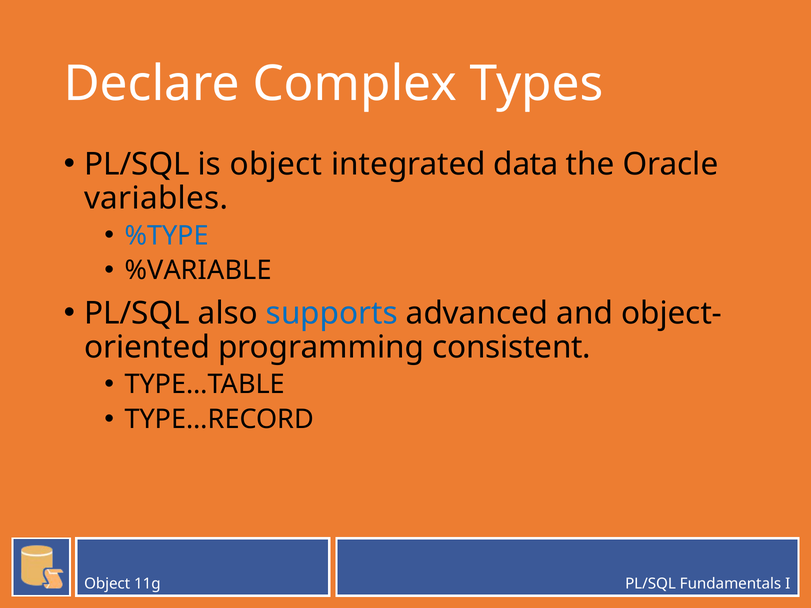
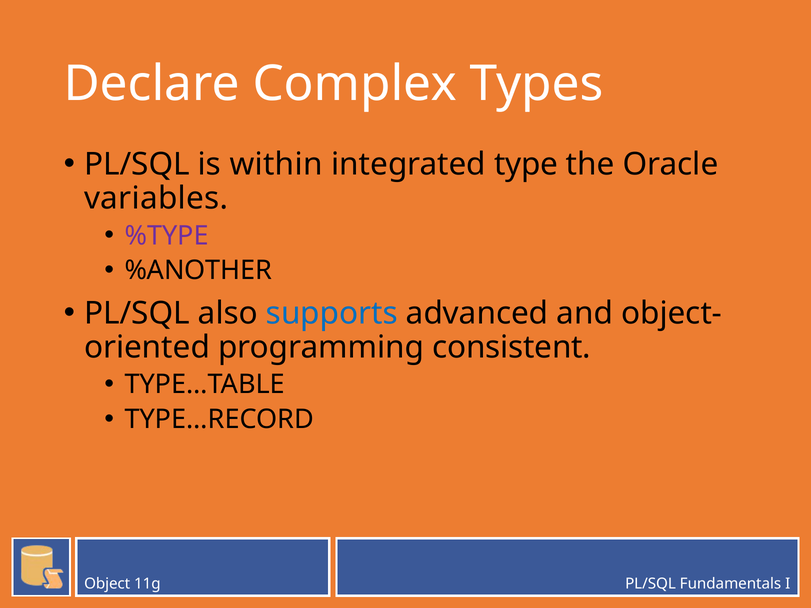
is object: object -> within (276, 164)
data: data -> type (526, 164)
%TYPE colour: blue -> purple (167, 236)
%VARIABLE: %VARIABLE -> %ANOTHER (198, 271)
